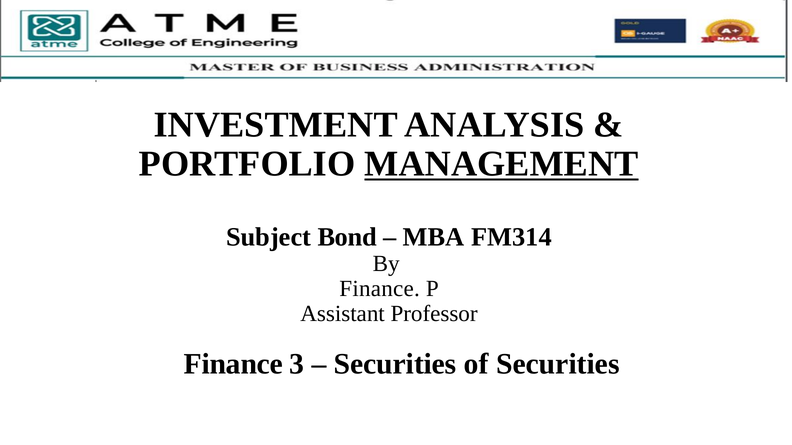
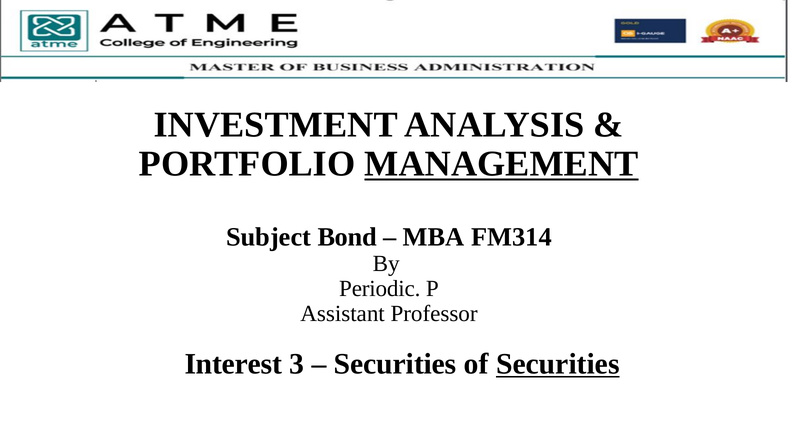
Finance: Finance -> Periodic (380, 289)
Finance: Finance -> Interest (233, 364)
Securities underline: none -> present (558, 364)
